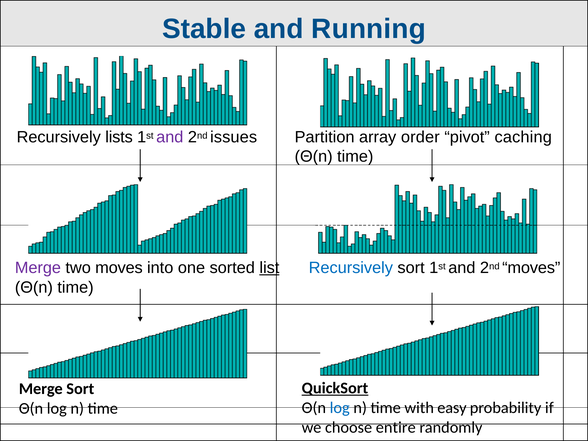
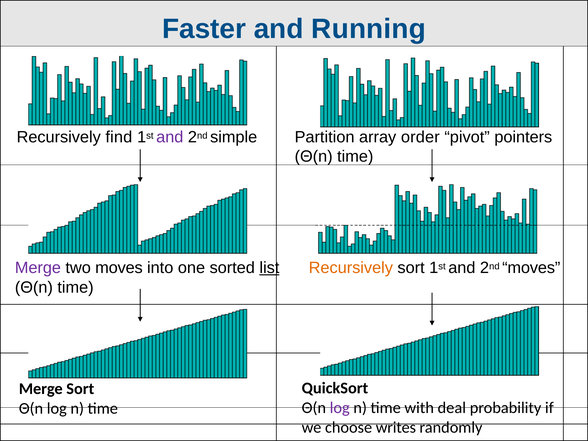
Stable: Stable -> Faster (204, 29)
lists: lists -> find (119, 137)
issues: issues -> simple (234, 137)
caching: caching -> pointers (523, 137)
Recursively colour: blue -> orange (351, 268)
QuickSort underline: present -> none (335, 388)
log colour: blue -> purple (340, 408)
easy: easy -> deal (452, 408)
entire: entire -> writes (396, 427)
